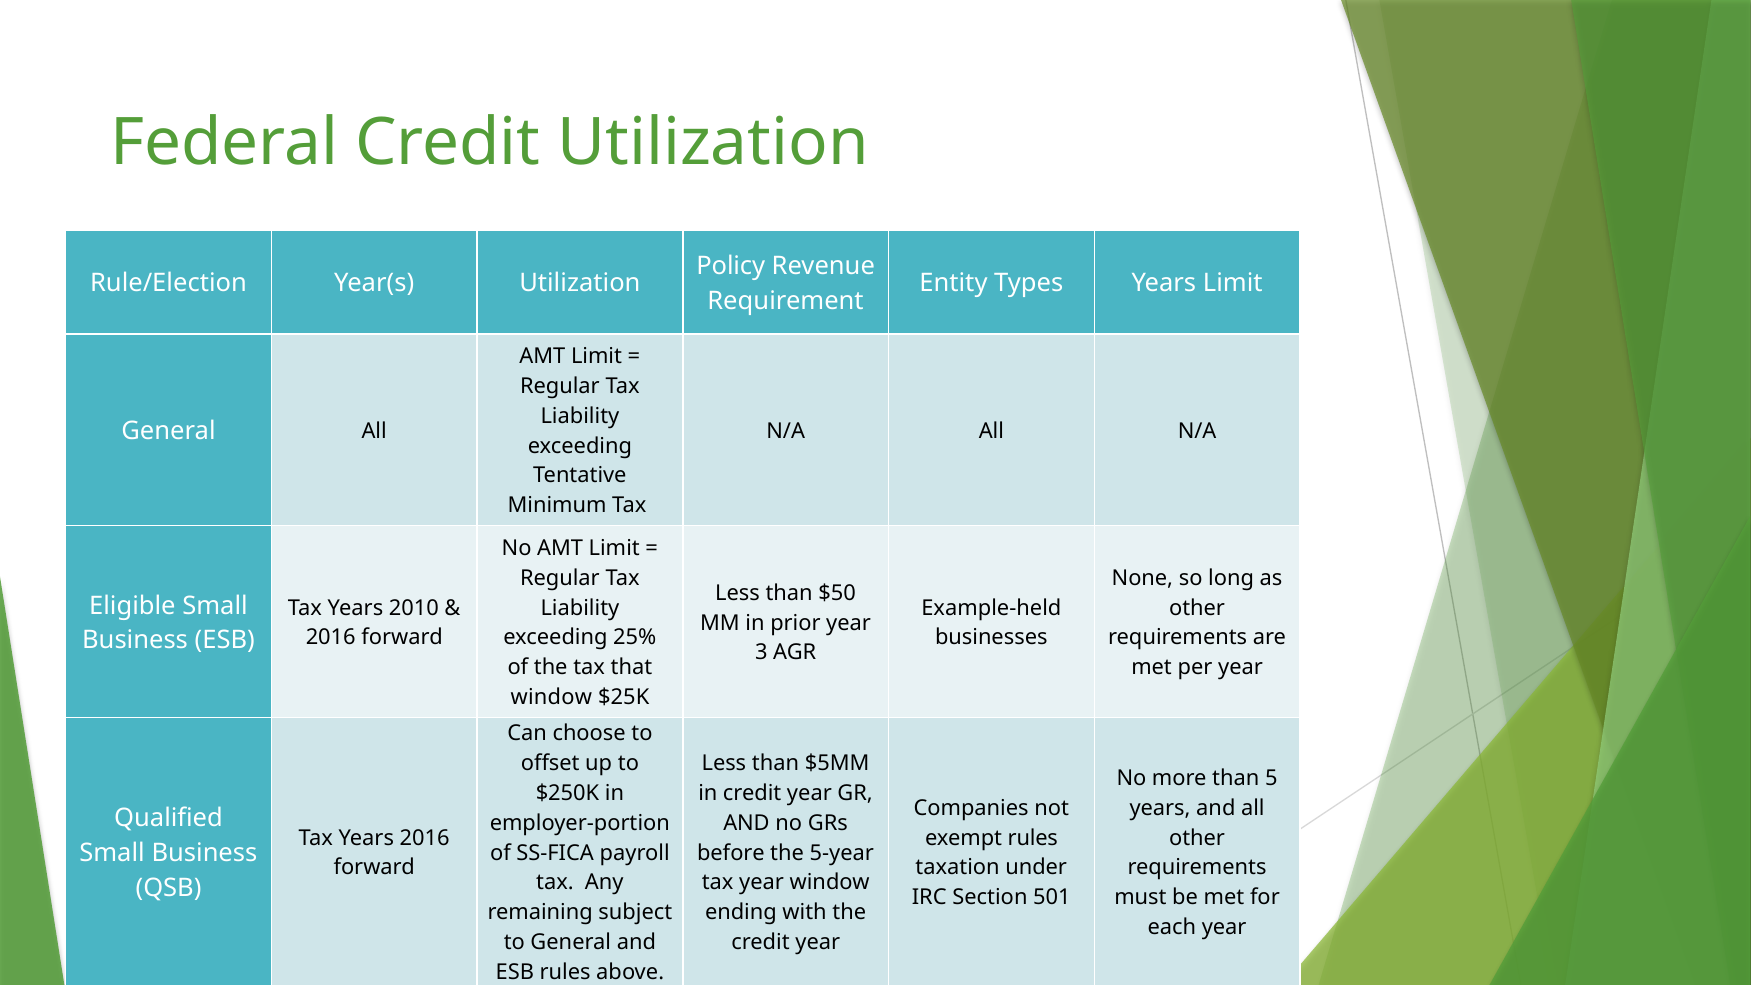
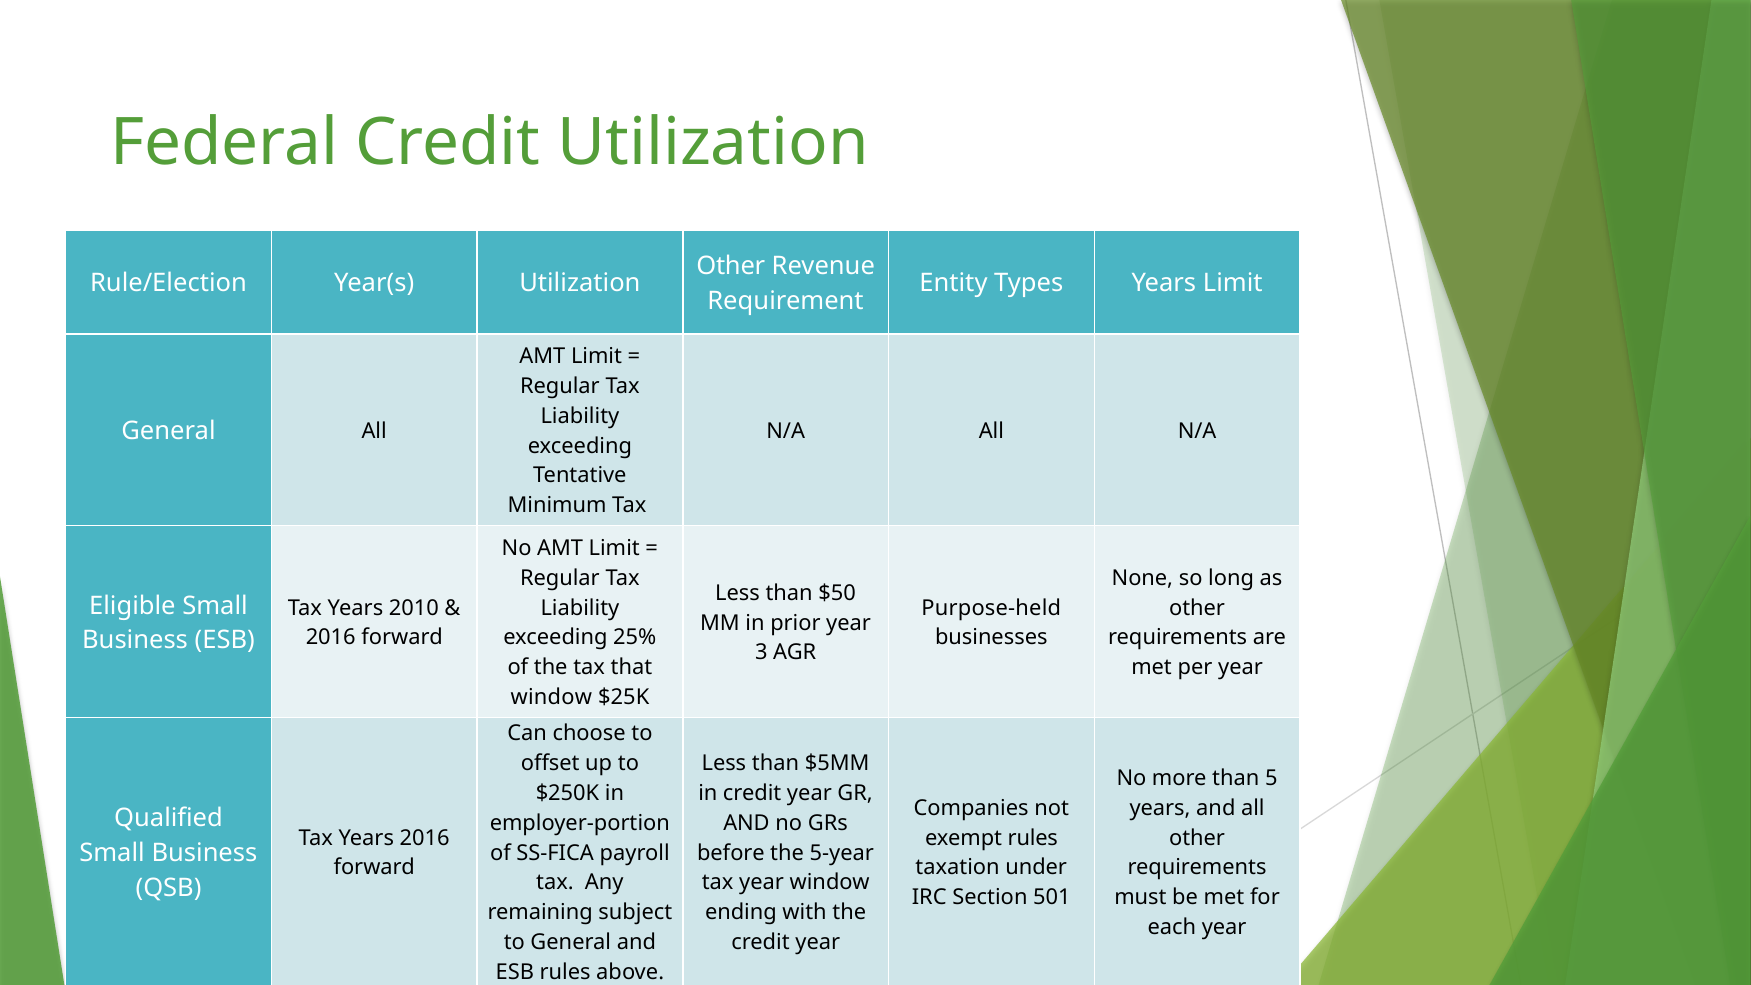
Policy: Policy -> Other (731, 266)
Example-held: Example-held -> Purpose-held (991, 608)
